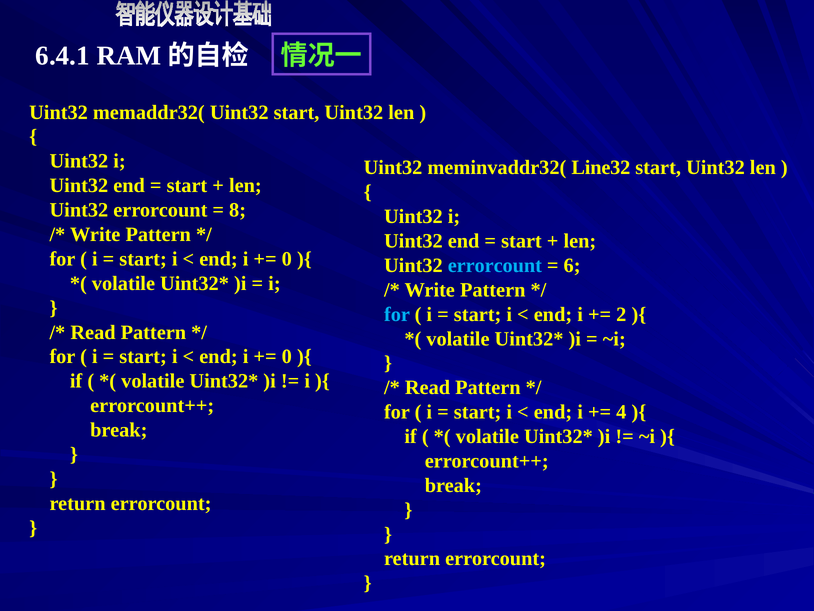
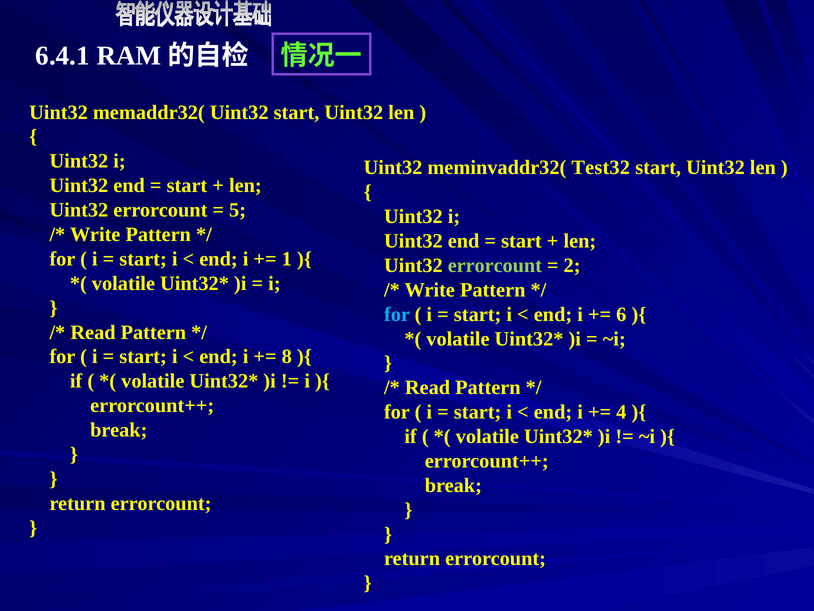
Line32: Line32 -> Test32 (601, 168)
8: 8 -> 5 (238, 210)
0: 0 -> 1 (287, 259)
errorcount colour: light blue -> light green (495, 265)
6: 6 -> 2 (572, 265)
2: 2 -> 6 (621, 314)
0: 0 -> 8 (287, 356)
